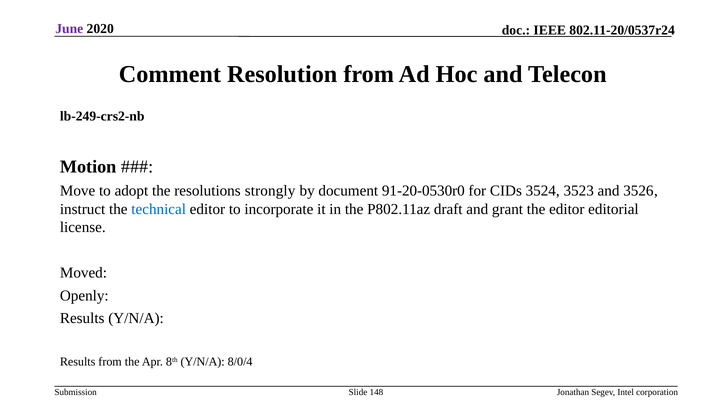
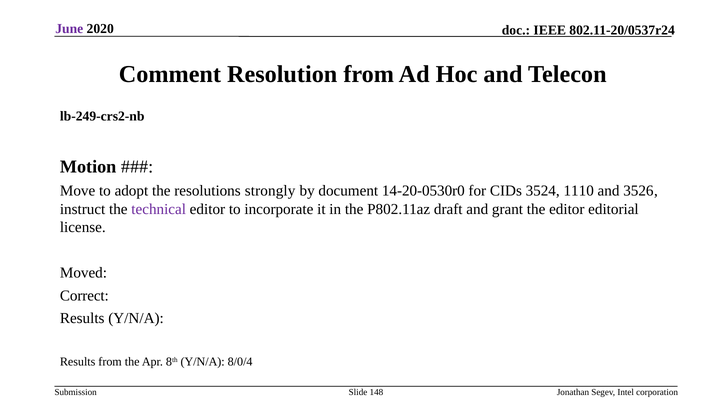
91-20-0530r0: 91-20-0530r0 -> 14-20-0530r0 (423, 191)
3523: 3523 -> 1110 (579, 191)
technical colour: blue -> purple (159, 209)
Openly: Openly -> Correct (84, 295)
